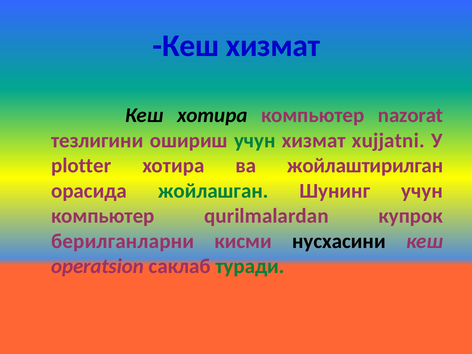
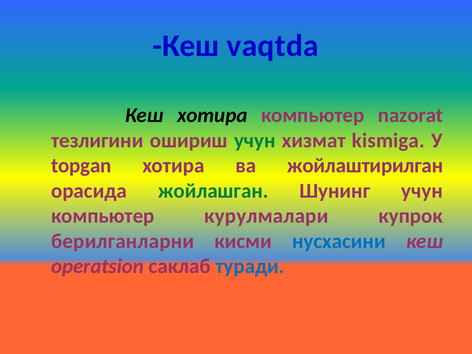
Кеш хизмат: хизмат -> vaqtda (273, 46)
xujjatni: xujjatni -> kismiga (388, 140)
plotter: plotter -> topgan (81, 166)
qurilmalardan: qurilmalardan -> курулмалари (266, 216)
нусхасини colour: black -> blue (339, 241)
туради colour: green -> blue (250, 266)
